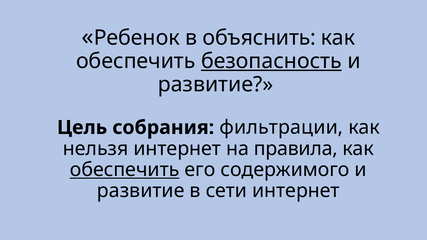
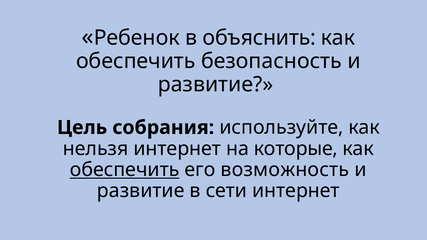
безопасность underline: present -> none (271, 61)
фильтрации: фильтрации -> используйте (281, 128)
правила: правила -> которые (296, 149)
содержимого: содержимого -> возможность (285, 170)
